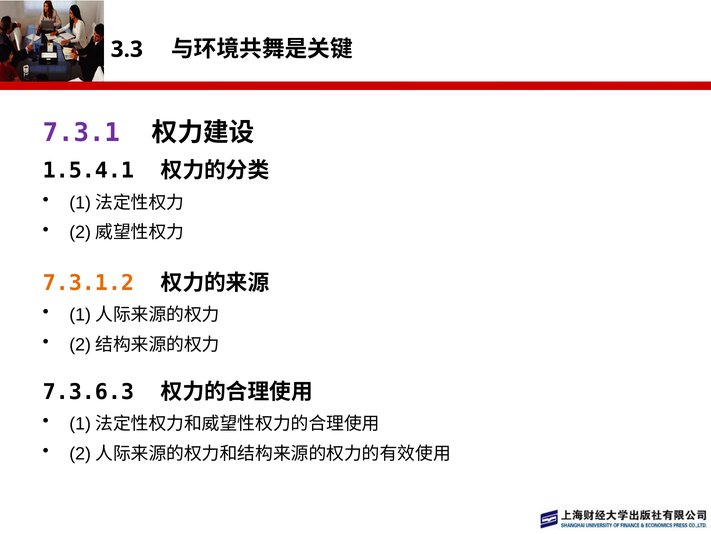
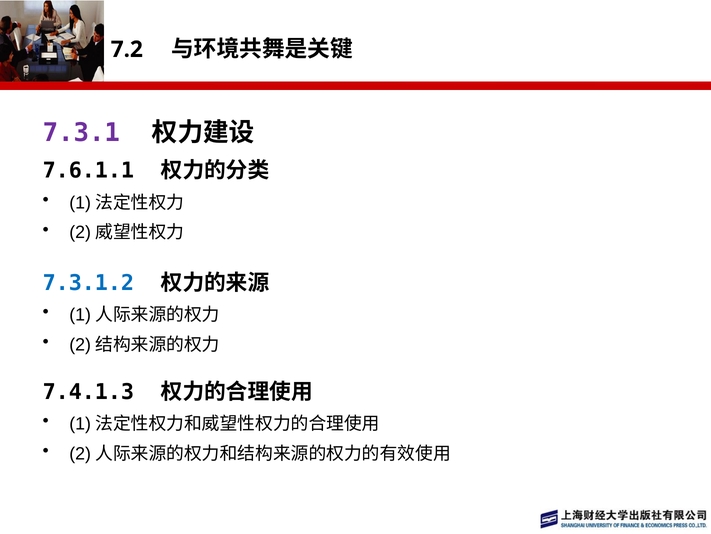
3.3: 3.3 -> 7.2 (127, 49)
1.5.4.1: 1.5.4.1 -> 7.6.1.1 (88, 171)
7.3.1.2 colour: orange -> blue (88, 282)
7.3.6.3: 7.3.6.3 -> 7.4.1.3 (88, 391)
